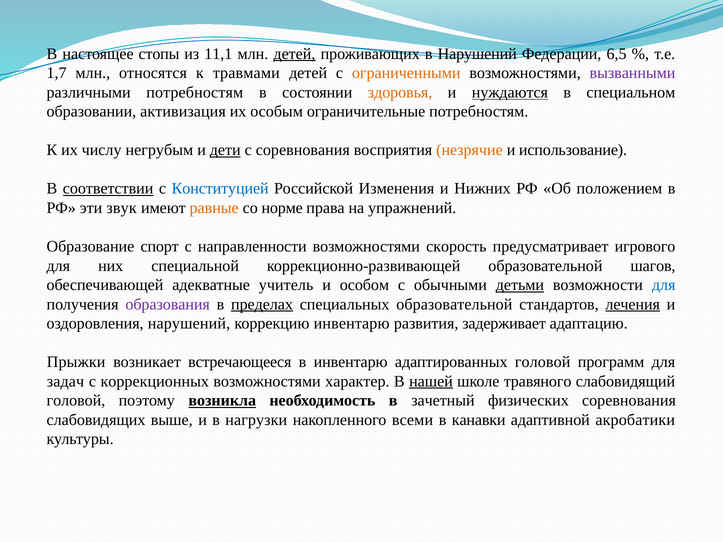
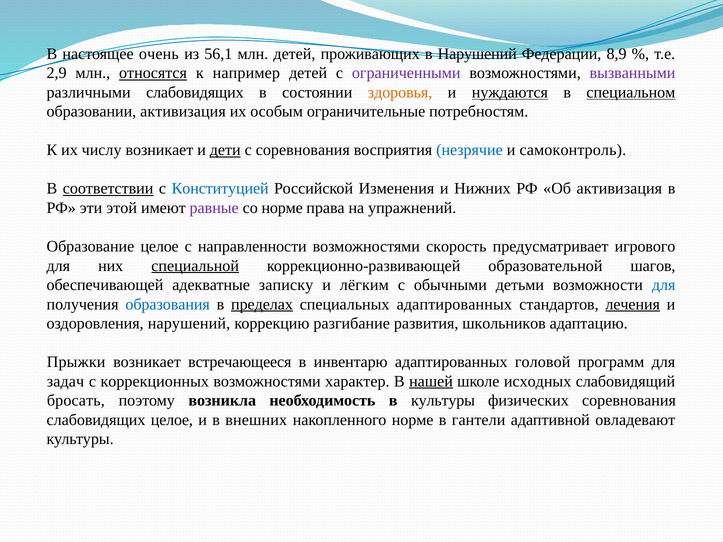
стопы: стопы -> очень (159, 54)
11,1: 11,1 -> 56,1 (218, 54)
детей underline: present -> none (294, 54)
6,5: 6,5 -> 8,9 (617, 54)
1,7: 1,7 -> 2,9 (57, 73)
относятся underline: none -> present (153, 73)
травмами: травмами -> например (246, 73)
ограниченными colour: orange -> purple (406, 73)
различными потребностям: потребностям -> слабовидящих (195, 92)
специальном underline: none -> present (631, 92)
числу негрубым: негрубым -> возникает (159, 150)
незрячие colour: orange -> blue (469, 150)
использование: использование -> самоконтроль (573, 150)
Об положением: положением -> активизация (619, 189)
звук: звук -> этой (122, 208)
равные colour: orange -> purple (214, 208)
Образование спорт: спорт -> целое (160, 247)
специальной underline: none -> present (195, 266)
учитель: учитель -> записку (286, 285)
особом: особом -> лёгким (364, 285)
детьми underline: present -> none (520, 285)
образования colour: purple -> blue (168, 304)
специальных образовательной: образовательной -> адаптированных (454, 304)
коррекцию инвентарю: инвентарю -> разгибание (352, 324)
задерживает: задерживает -> школьников (504, 324)
травяного: травяного -> исходных (538, 381)
головой: головой -> бросать (76, 401)
возникла underline: present -> none (222, 401)
в зачетный: зачетный -> культуры (443, 401)
слабовидящих выше: выше -> целое (172, 420)
нагрузки: нагрузки -> внешних (256, 420)
накопленного всеми: всеми -> норме (413, 420)
канавки: канавки -> гантели (479, 420)
акробатики: акробатики -> овладевают (635, 420)
